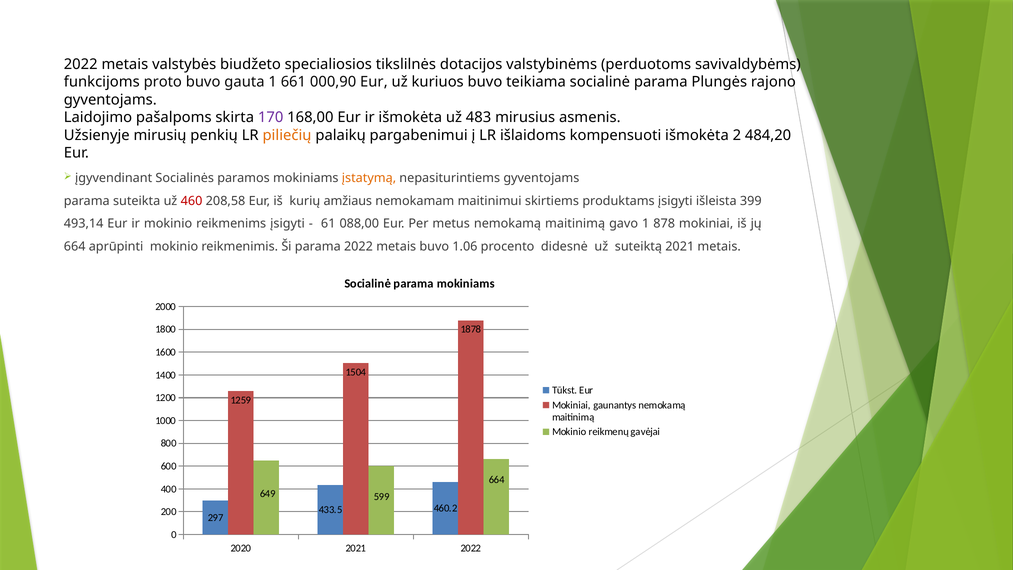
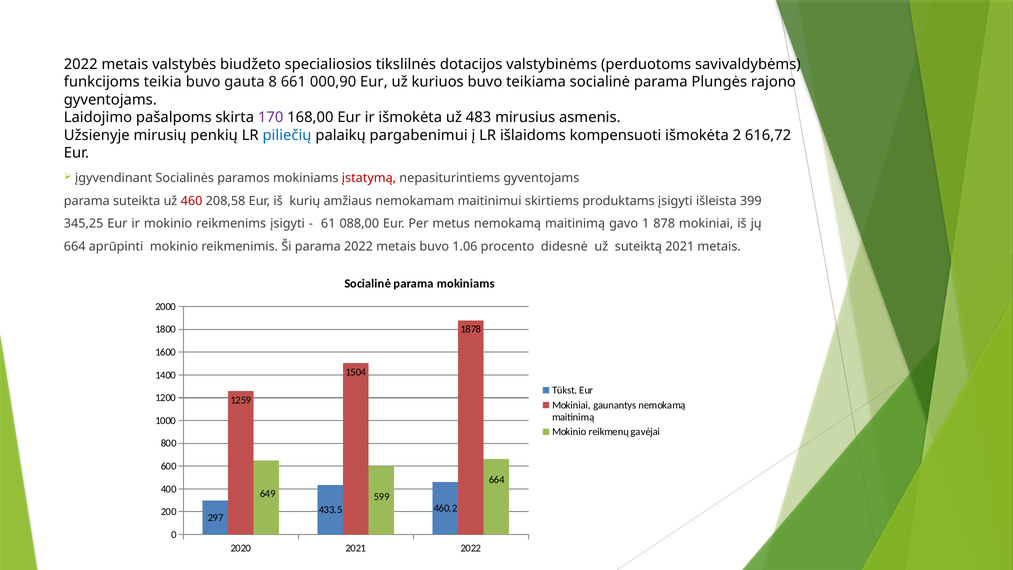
proto: proto -> teikia (163, 82)
gauta 1: 1 -> 8 (273, 82)
piliečių colour: orange -> blue (287, 135)
484,20: 484,20 -> 616,72 (768, 135)
įstatymą colour: orange -> red (369, 178)
493,14: 493,14 -> 345,25 (84, 224)
